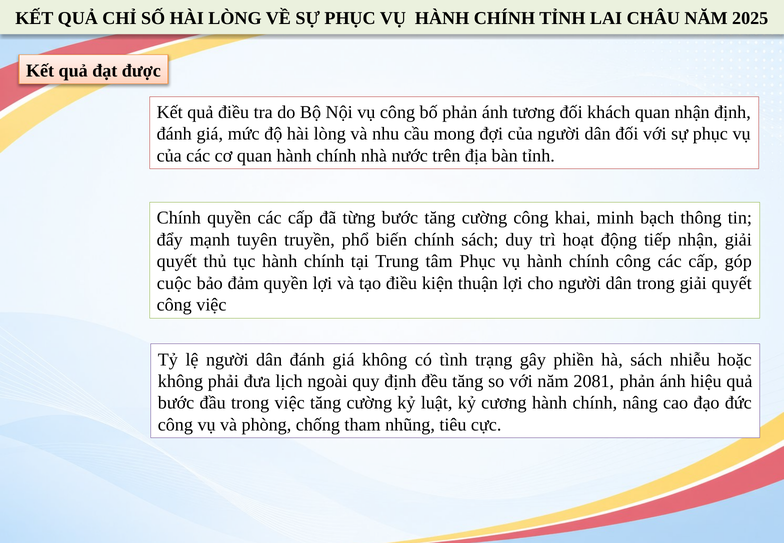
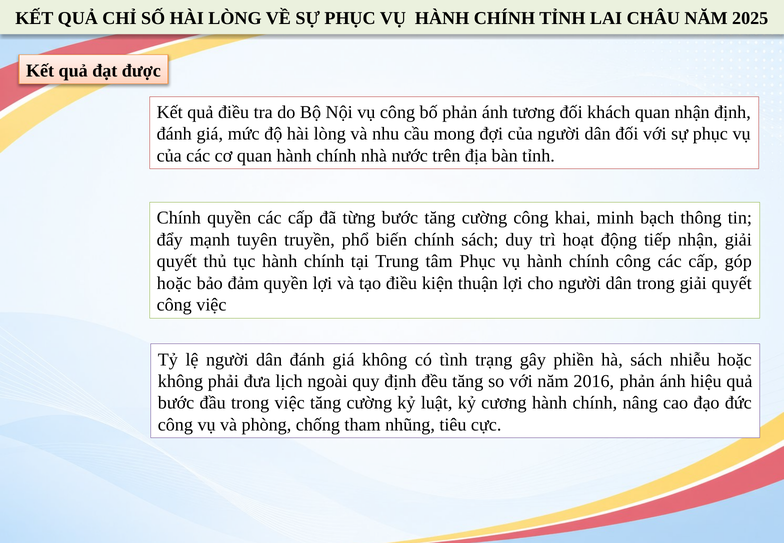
cuộc: cuộc -> hoặc (174, 283)
2081: 2081 -> 2016 (594, 381)
